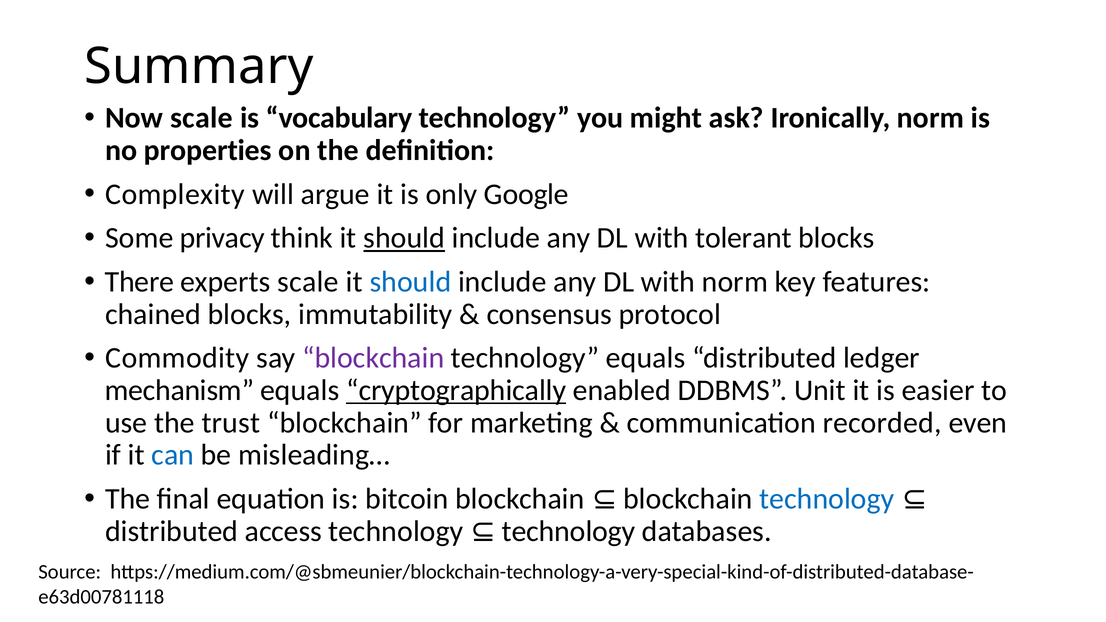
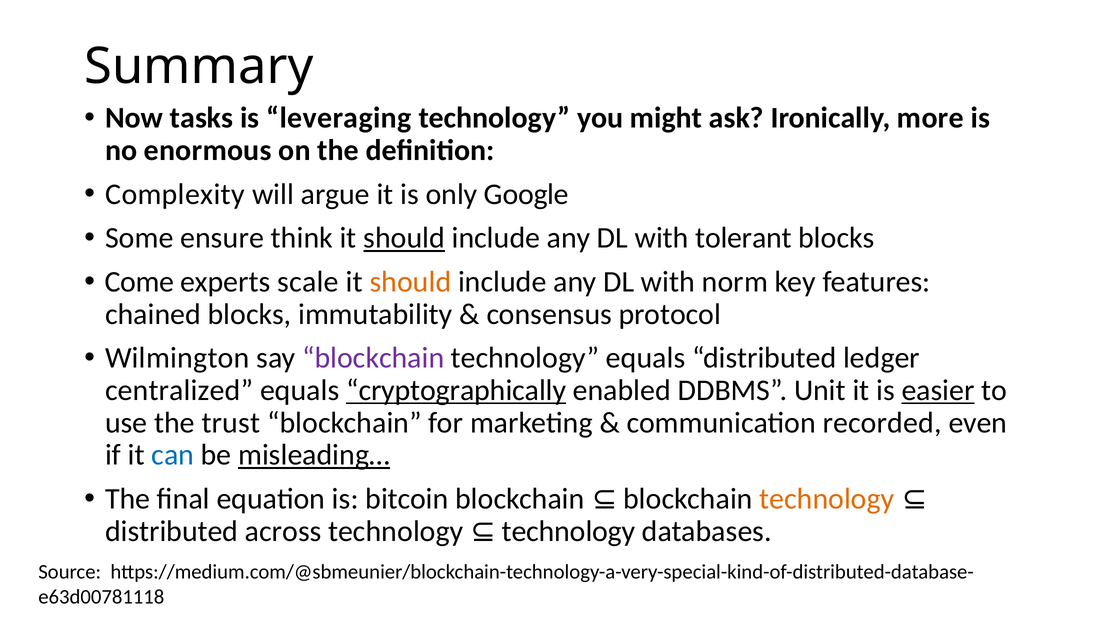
Now scale: scale -> tasks (202, 118)
vocabulary: vocabulary -> leveraging (339, 118)
Ironically norm: norm -> more (930, 118)
properties: properties -> enormous (208, 150)
privacy: privacy -> ensure (222, 238)
There: There -> Come (139, 282)
should colour: blue -> orange (410, 282)
Commodity: Commodity -> Wilmington (177, 358)
mechanism: mechanism -> centralized (179, 390)
easier underline: none -> present (938, 390)
misleading… underline: none -> present (314, 455)
technology colour: blue -> orange (827, 499)
access: access -> across (283, 531)
